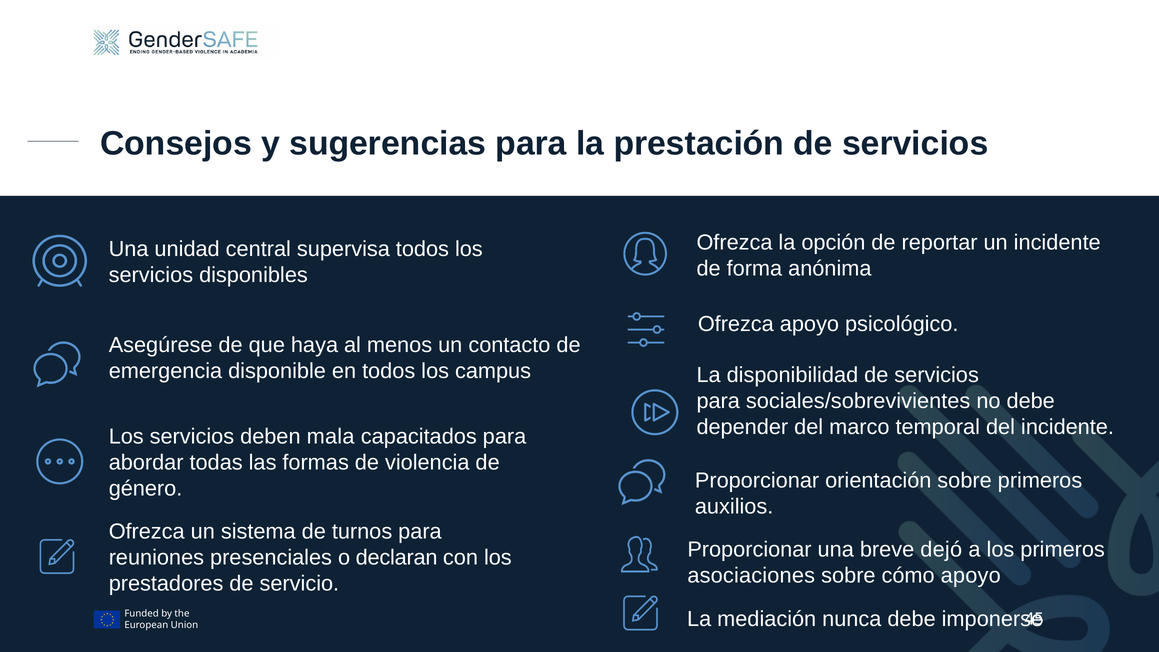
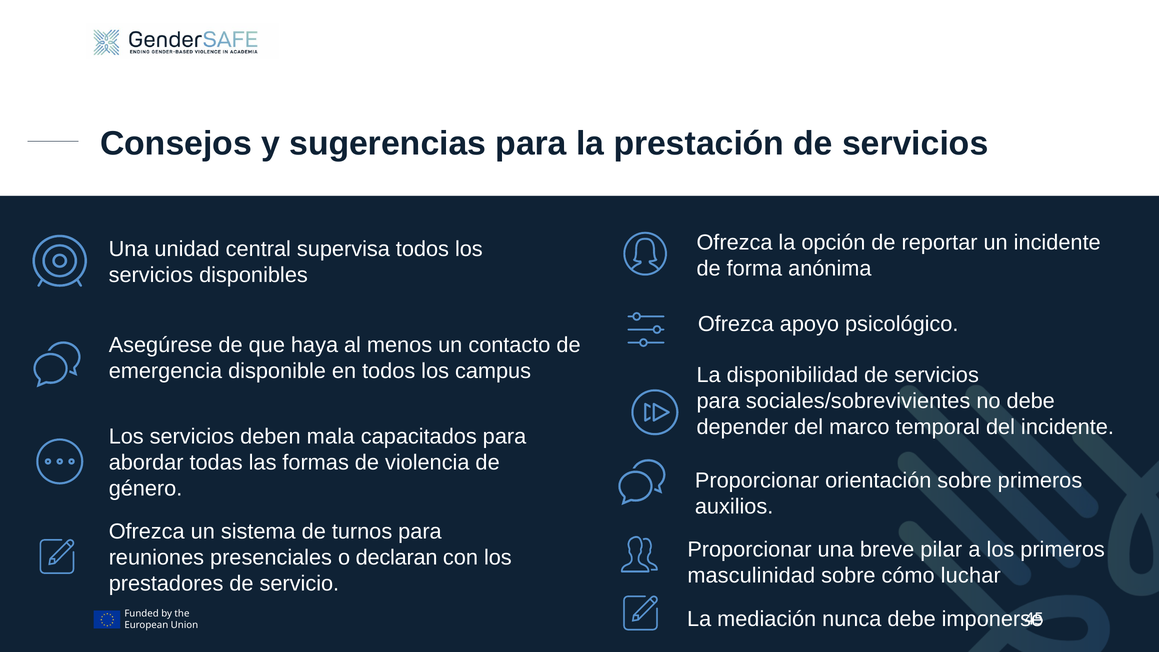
dejó: dejó -> pilar (941, 549)
asociaciones: asociaciones -> masculinidad (751, 575)
cómo apoyo: apoyo -> luchar (971, 575)
